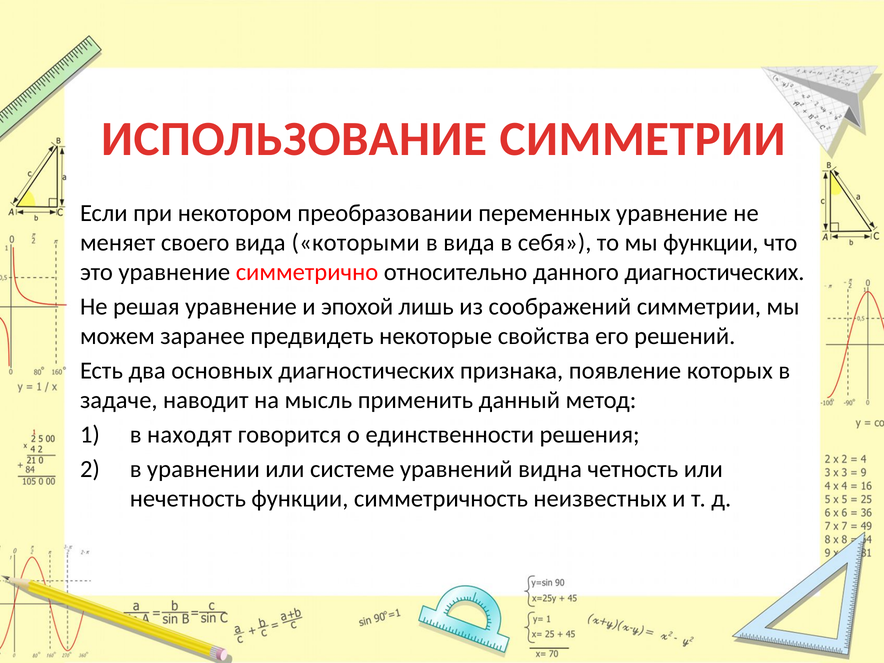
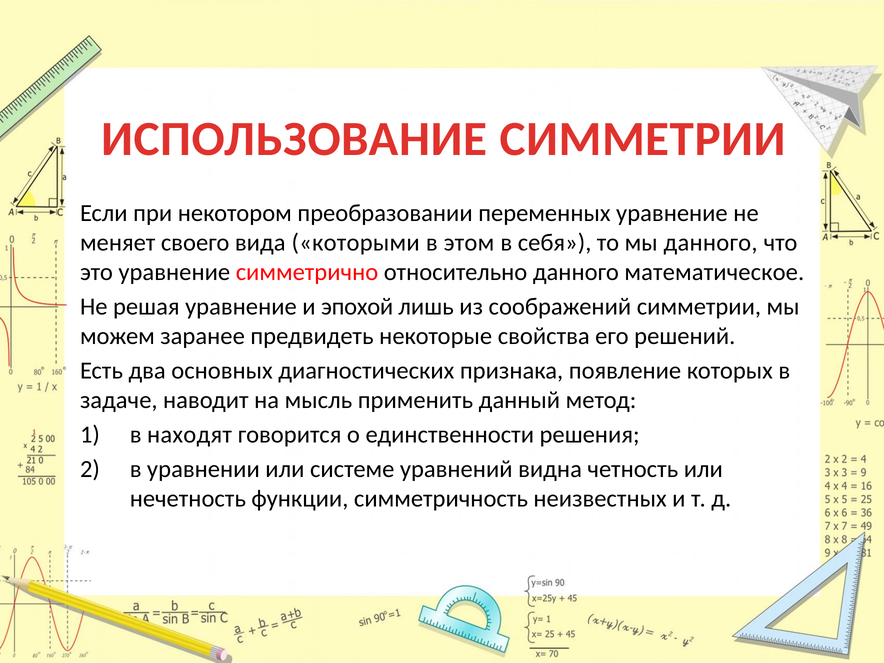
в вида: вида -> этом (469, 243)
мы функции: функции -> данного (711, 243)
данного диагностических: диагностических -> математическое (714, 272)
